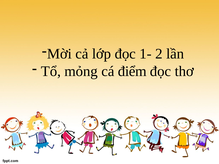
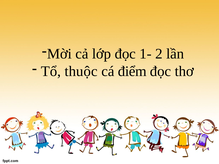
mỏng: mỏng -> thuộc (81, 71)
